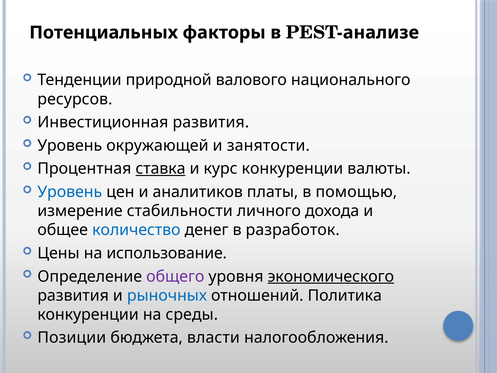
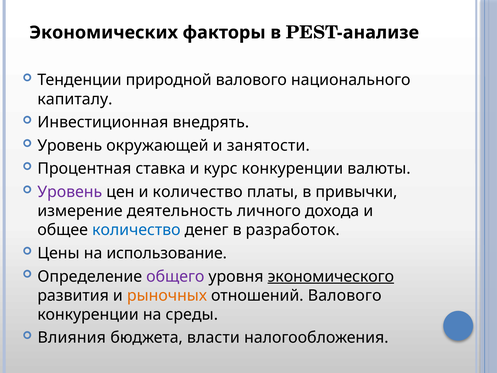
Потенциальных: Потенциальных -> Экономических (104, 33)
ресурсов: ресурсов -> капиталу (75, 99)
Инвестиционная развития: развития -> внедрять (211, 122)
ставка underline: present -> none (161, 169)
Уровень colour: blue -> purple (70, 192)
и аналитиков: аналитиков -> количество (198, 192)
помощью: помощью -> привычки (356, 192)
стабильности: стабильности -> деятельность (180, 211)
рыночных colour: blue -> orange (167, 295)
отношений Политика: Политика -> Валового (345, 295)
Позиции: Позиции -> Влияния (72, 338)
